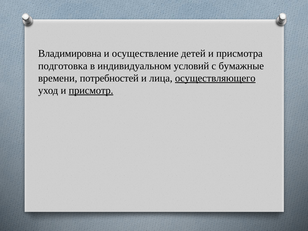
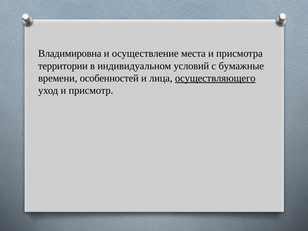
детей: детей -> места (193, 54)
подготовка: подготовка -> территории (63, 66)
потребностей: потребностей -> особенностей (109, 78)
присмотр underline: present -> none (91, 91)
